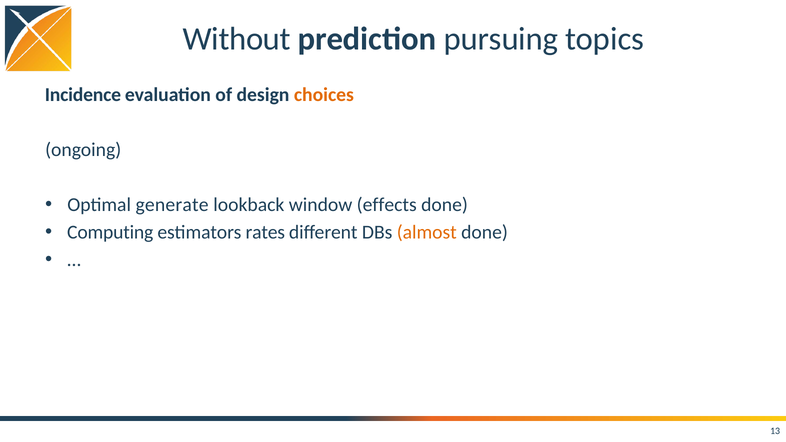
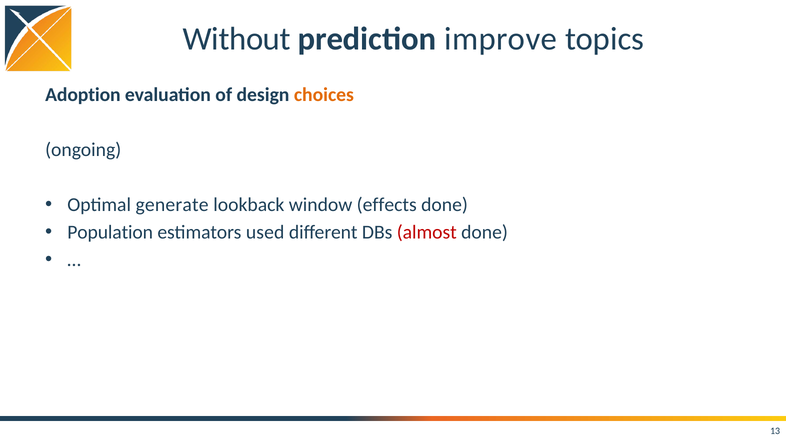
pursuing: pursuing -> improve (501, 39)
Incidence: Incidence -> Adoption (83, 95)
Computing: Computing -> Population (110, 232)
rates: rates -> used (265, 232)
almost colour: orange -> red (427, 232)
